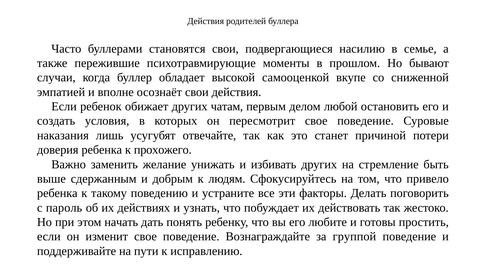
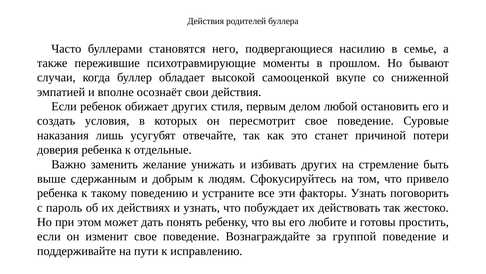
становятся свои: свои -> него (225, 49)
чатам: чатам -> стиля (227, 106)
прохожего: прохожего -> отдельные (163, 150)
факторы Делать: Делать -> Узнать (369, 193)
начать: начать -> может (121, 222)
